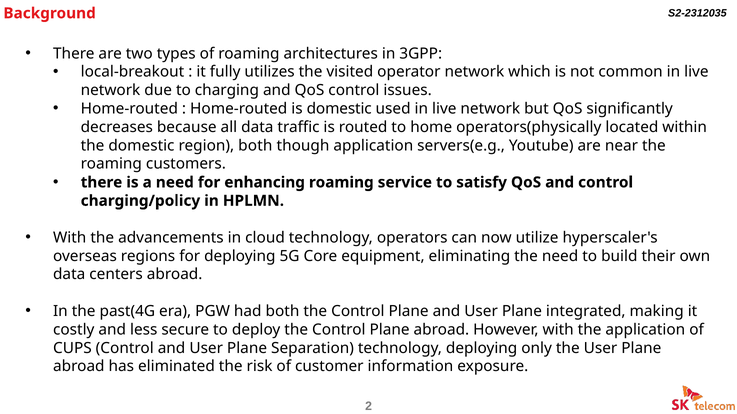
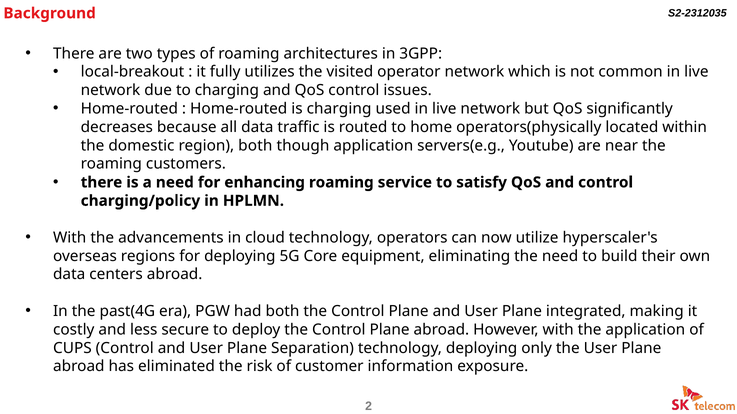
is domestic: domestic -> charging (339, 109)
